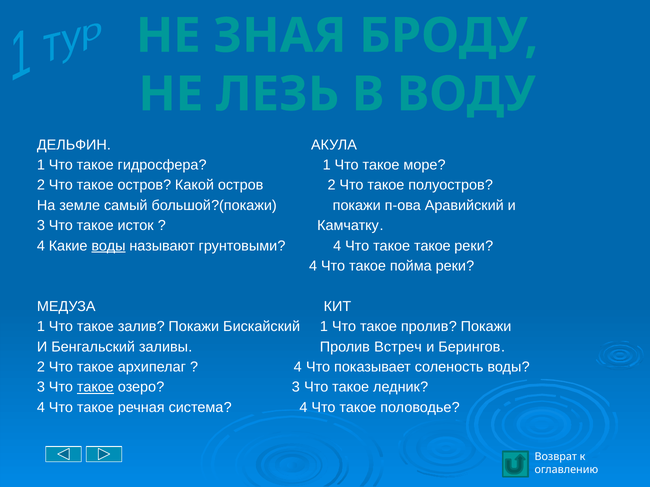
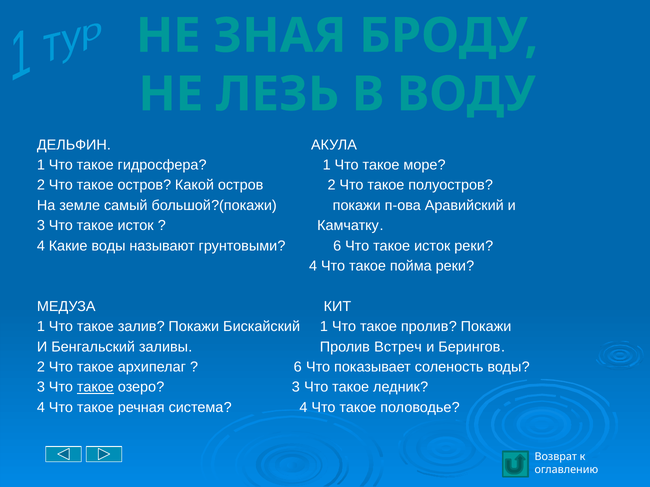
воды underline: present -> none (108, 246)
грунтовыми 4: 4 -> 6 (337, 246)
такое: такое -> исток (432, 246)
4: 4 -> 6 (298, 367)
